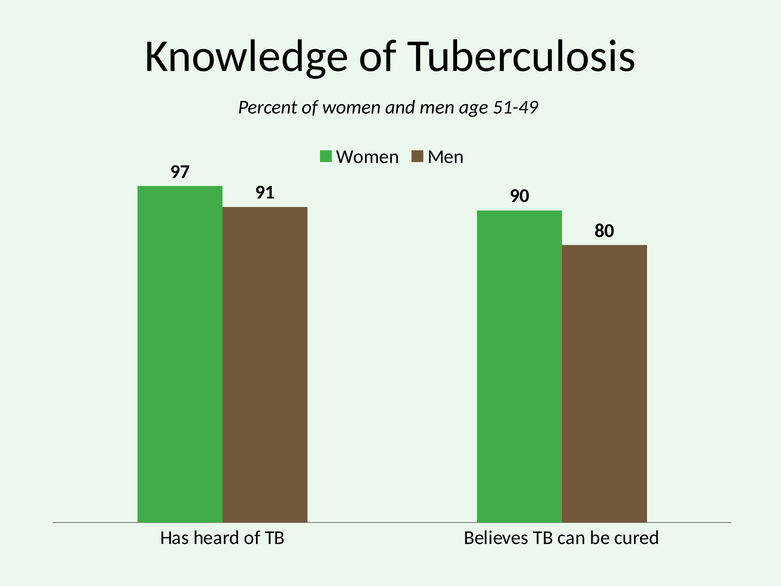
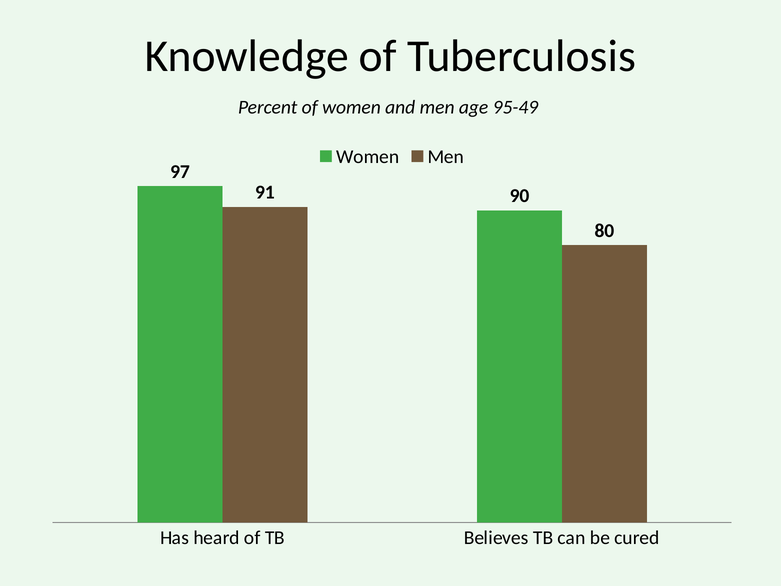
51-49: 51-49 -> 95-49 (515, 107)
